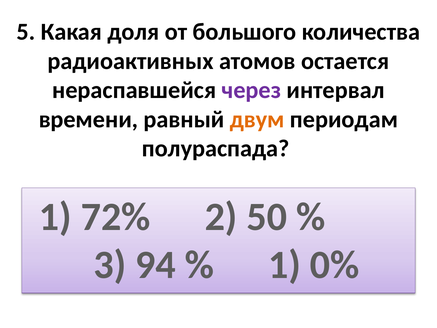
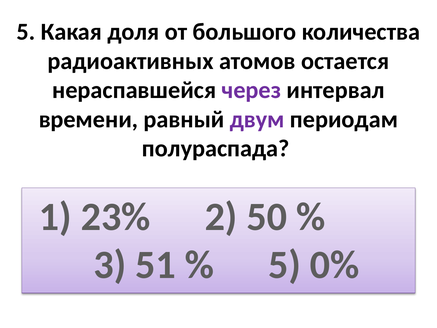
двум colour: orange -> purple (257, 119)
72%: 72% -> 23% (116, 217)
94: 94 -> 51 (156, 265)
1: 1 -> 5 (285, 265)
